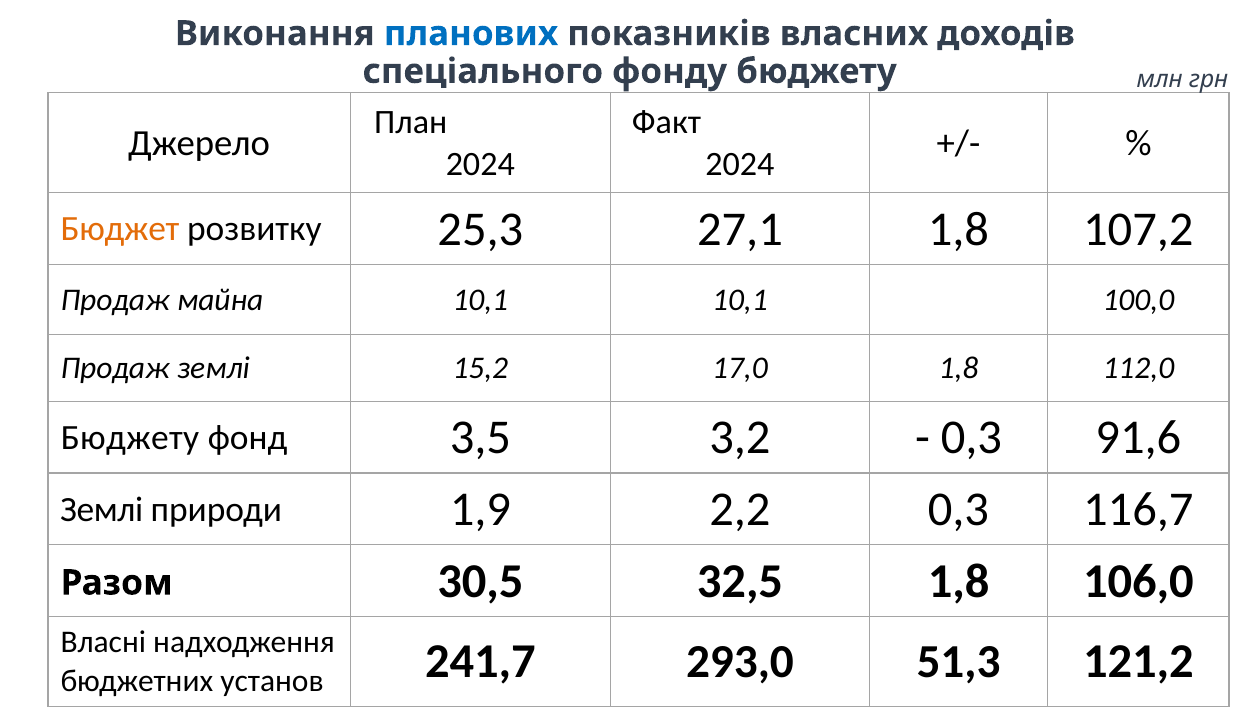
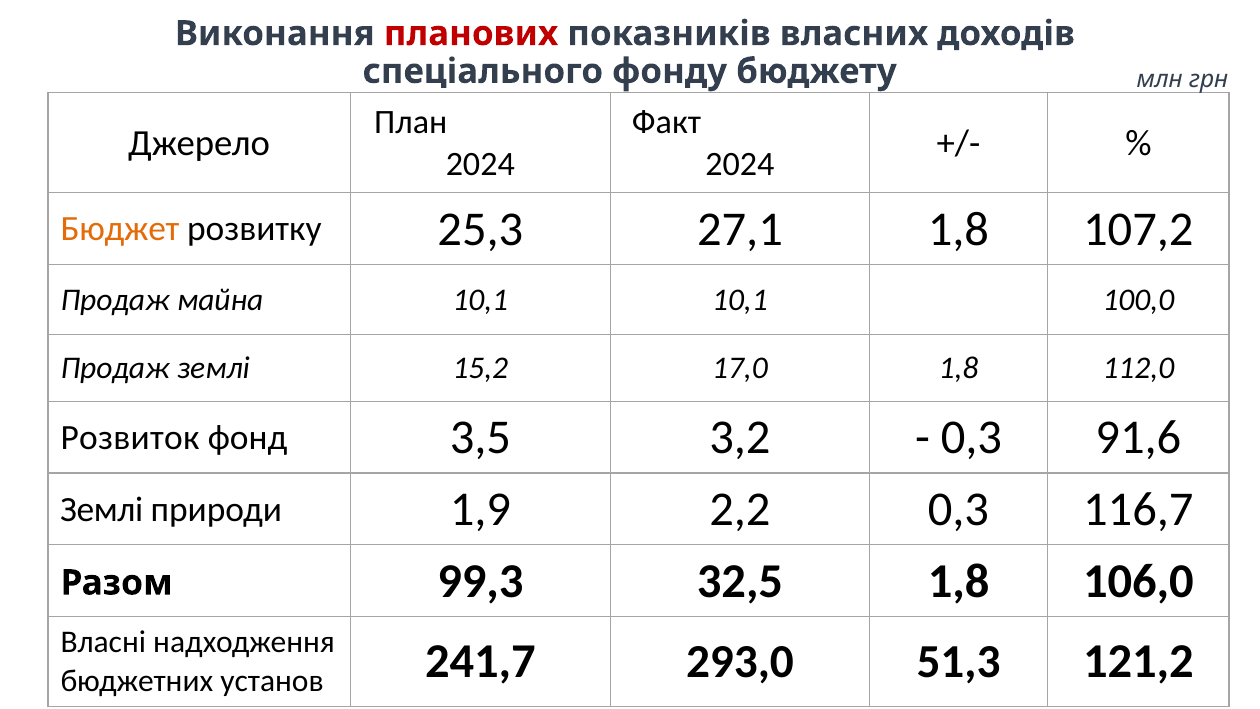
планових colour: blue -> red (471, 34)
Бюджету: Бюджету -> Розвиток (130, 437)
30,5: 30,5 -> 99,3 (480, 581)
